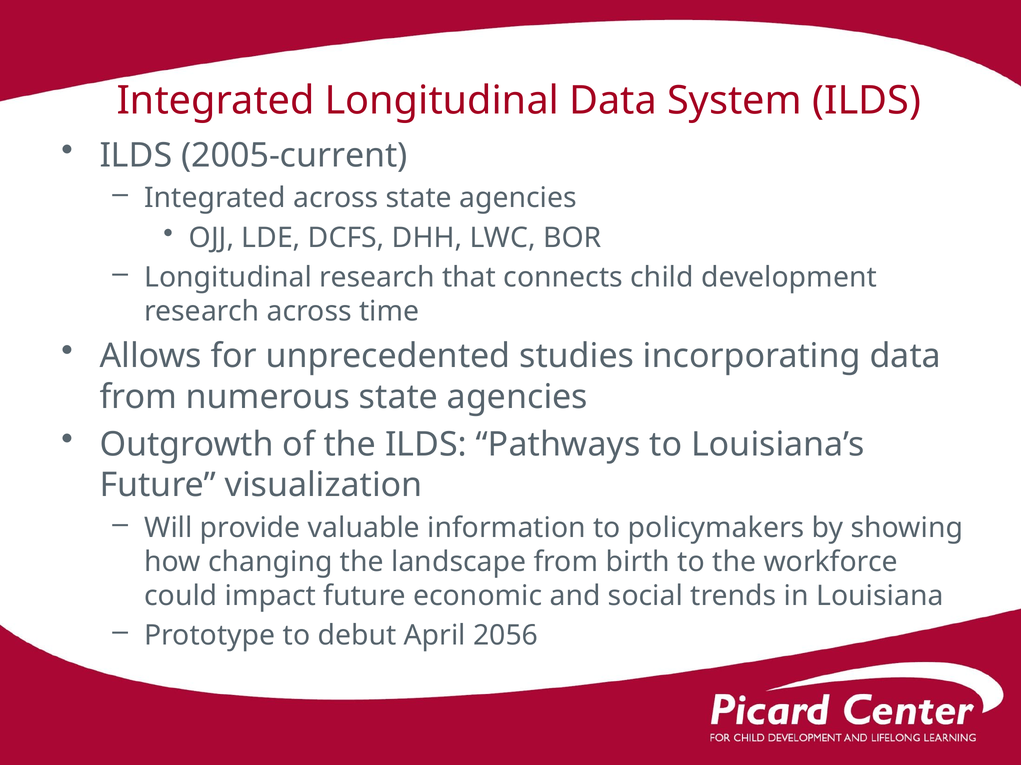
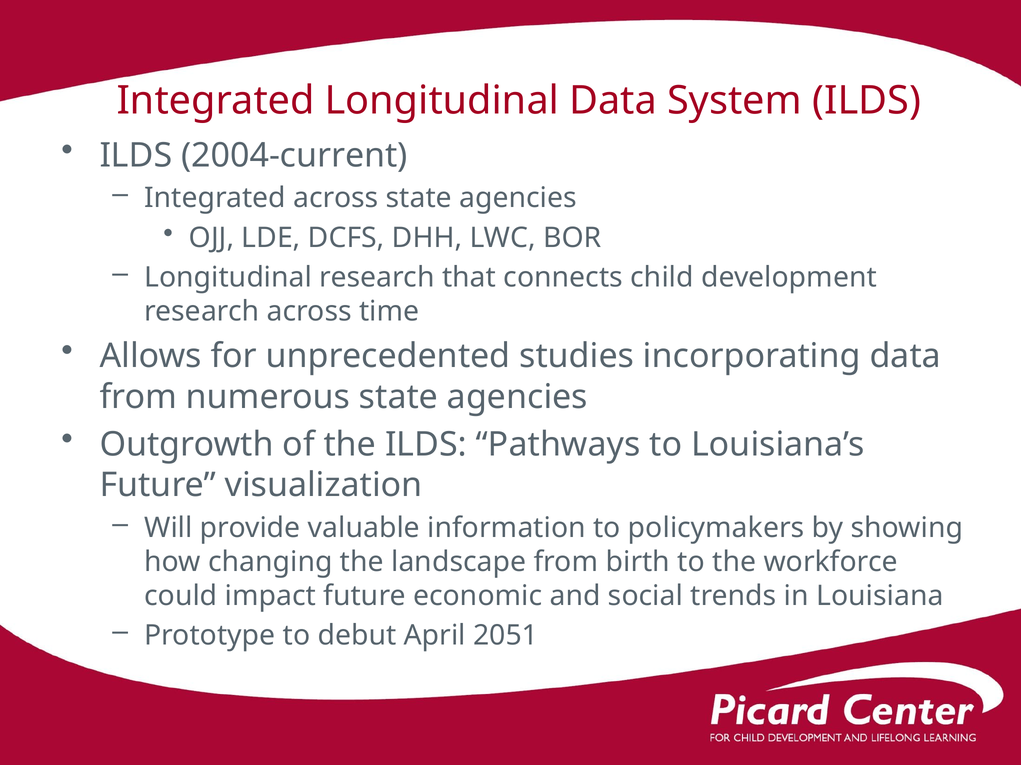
2005-current: 2005-current -> 2004-current (294, 156)
2056: 2056 -> 2051 (506, 636)
